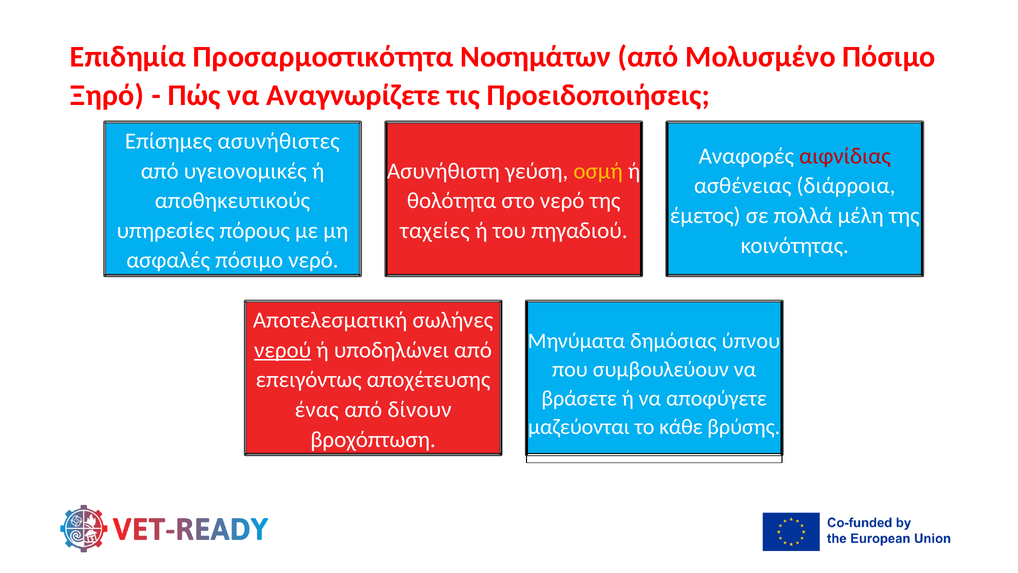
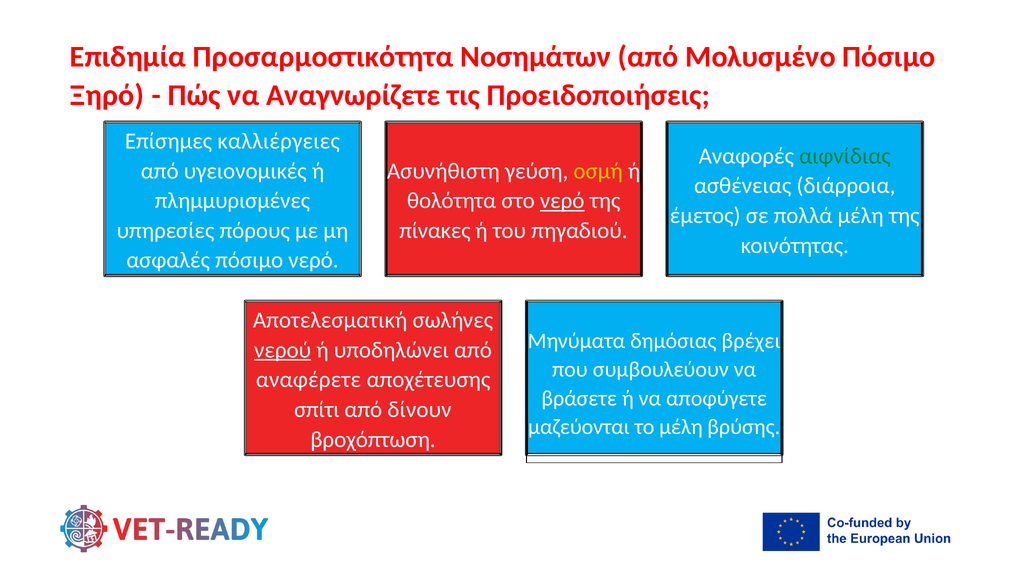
ασυνήθιστες: ασυνήθιστες -> καλλιέργειες (279, 141)
αιφνίδιας colour: red -> green (845, 156)
αποθηκευτικούς: αποθηκευτικούς -> πλημμυρισμένες (232, 201)
νερό underline: none -> present (562, 201)
ταχείες: ταχείες -> πίνακες (435, 230)
ύπνου: ύπνου -> βρέχει (751, 341)
επειγόντως: επειγόντως -> αναφέρετε (308, 380)
ένας: ένας -> σπίτι (317, 409)
το κάθε: κάθε -> μέλη (681, 427)
